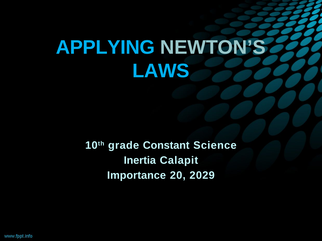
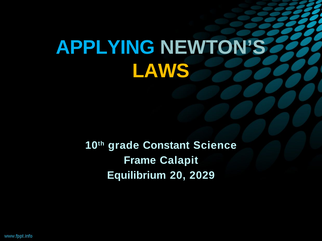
LAWS colour: light blue -> yellow (161, 71)
Inertia: Inertia -> Frame (140, 161)
Importance: Importance -> Equilibrium (137, 176)
